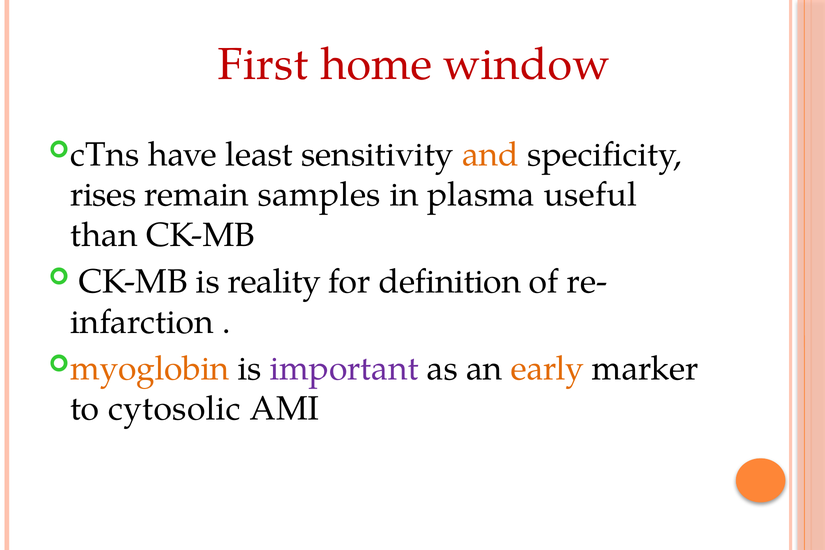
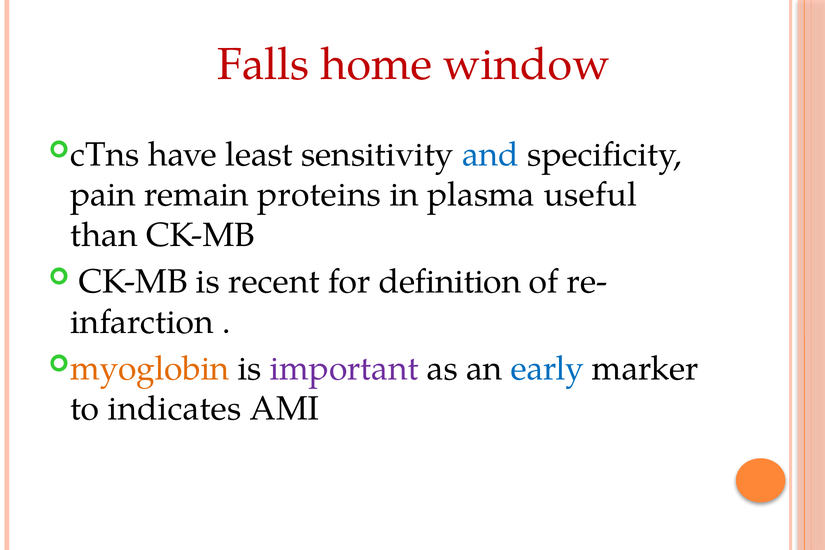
First: First -> Falls (263, 64)
and colour: orange -> blue (491, 155)
rises: rises -> pain (103, 195)
samples: samples -> proteins (319, 195)
reality: reality -> recent (274, 282)
early colour: orange -> blue (547, 368)
cytosolic: cytosolic -> indicates (175, 409)
